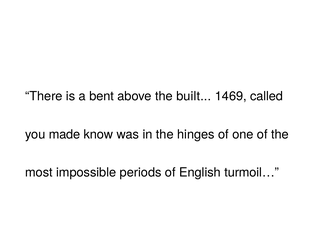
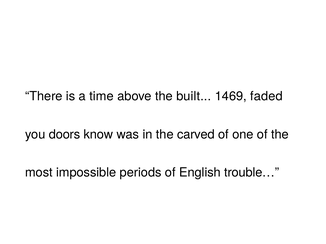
bent: bent -> time (101, 96)
called: called -> faded (266, 96)
made: made -> doors (65, 135)
hinges: hinges -> carved (196, 135)
turmoil…: turmoil… -> trouble… (252, 173)
